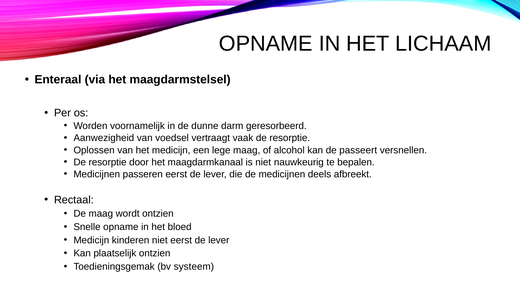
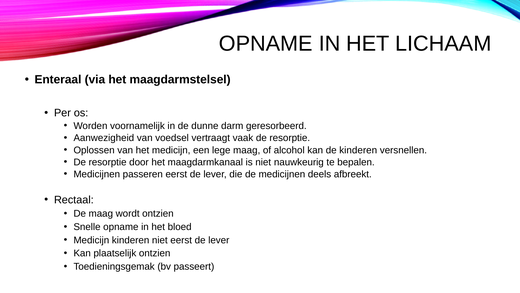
de passeert: passeert -> kinderen (358, 150)
systeem: systeem -> passeert (194, 266)
